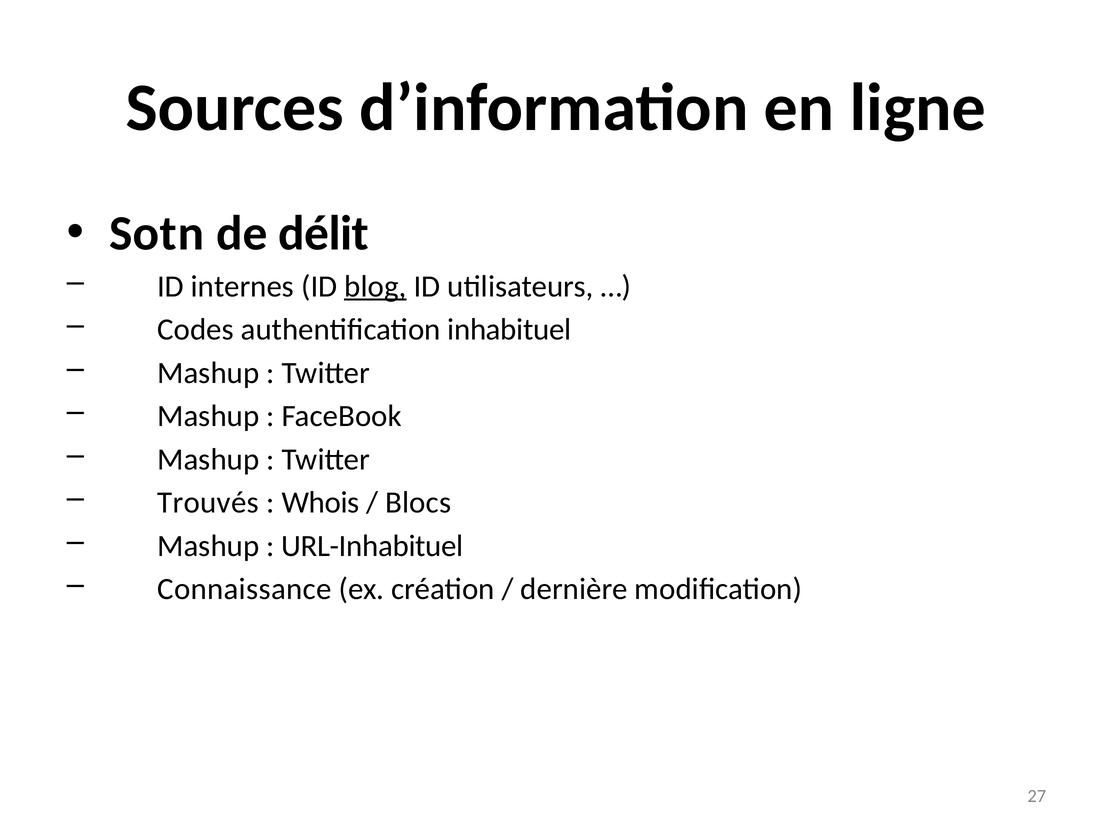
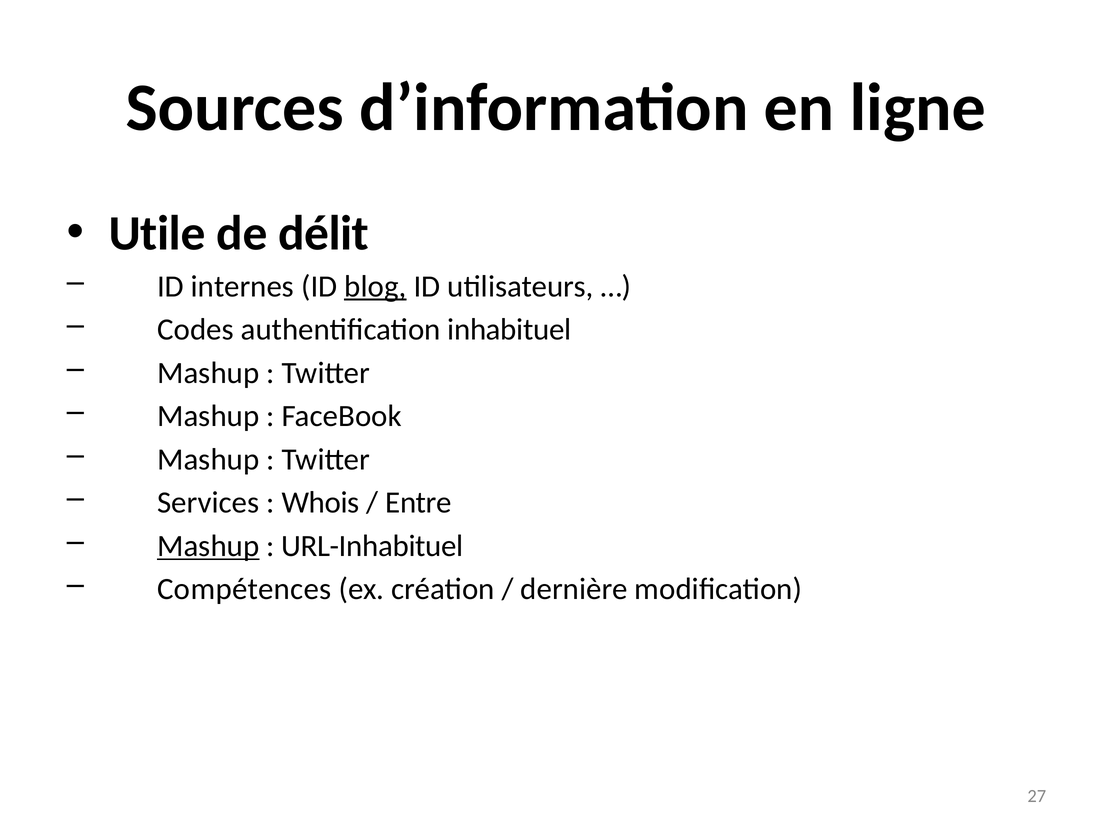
Sotn: Sotn -> Utile (157, 233)
Trouvés: Trouvés -> Services (208, 503)
Blocs: Blocs -> Entre (419, 503)
Mashup underline: none -> present (208, 546)
Connaissance: Connaissance -> Compétences (244, 590)
